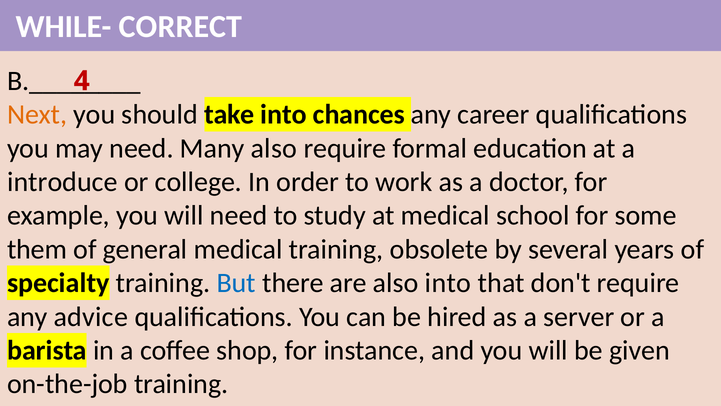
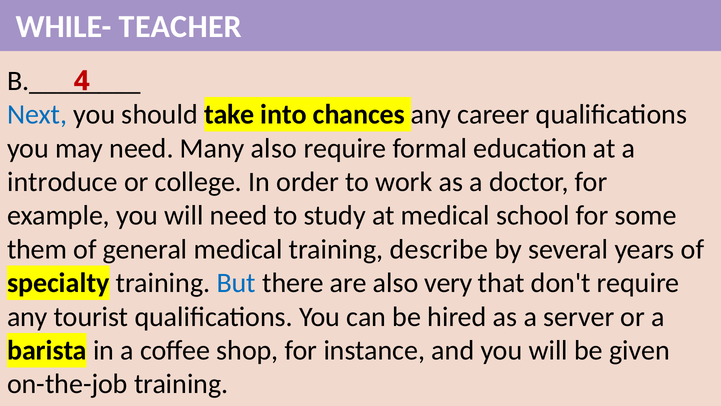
CORRECT: CORRECT -> TEACHER (180, 26)
Next colour: orange -> blue (37, 115)
obsolete: obsolete -> describe (439, 249)
also into: into -> very (448, 283)
advice: advice -> tourist (91, 317)
